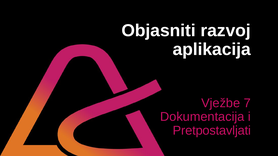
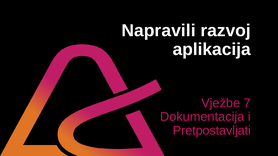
Objasniti: Objasniti -> Napravili (159, 31)
